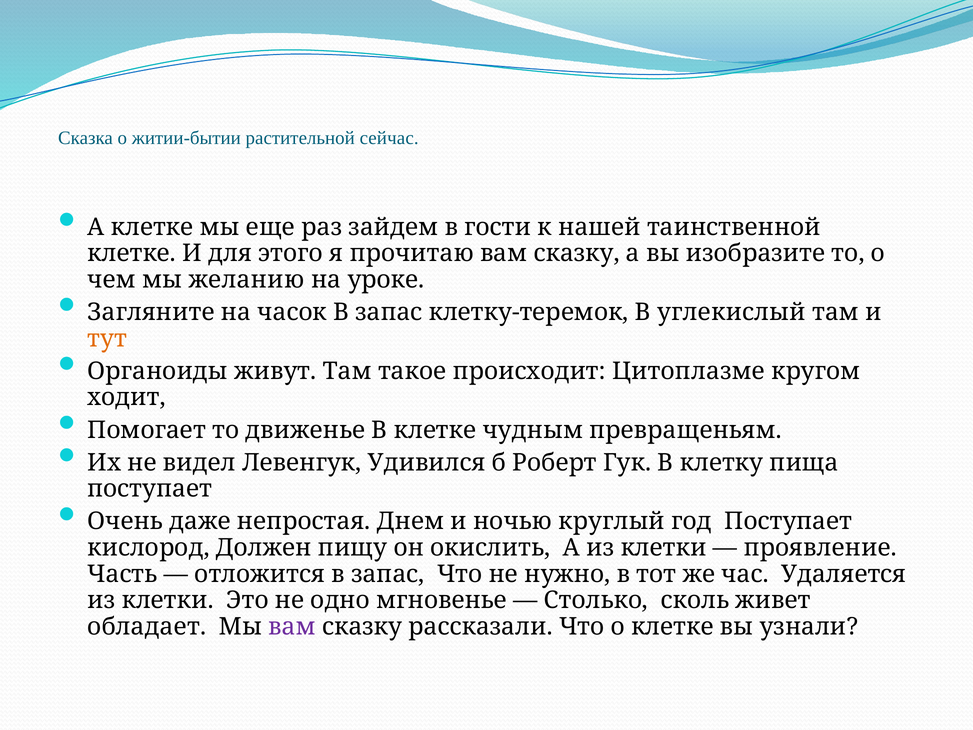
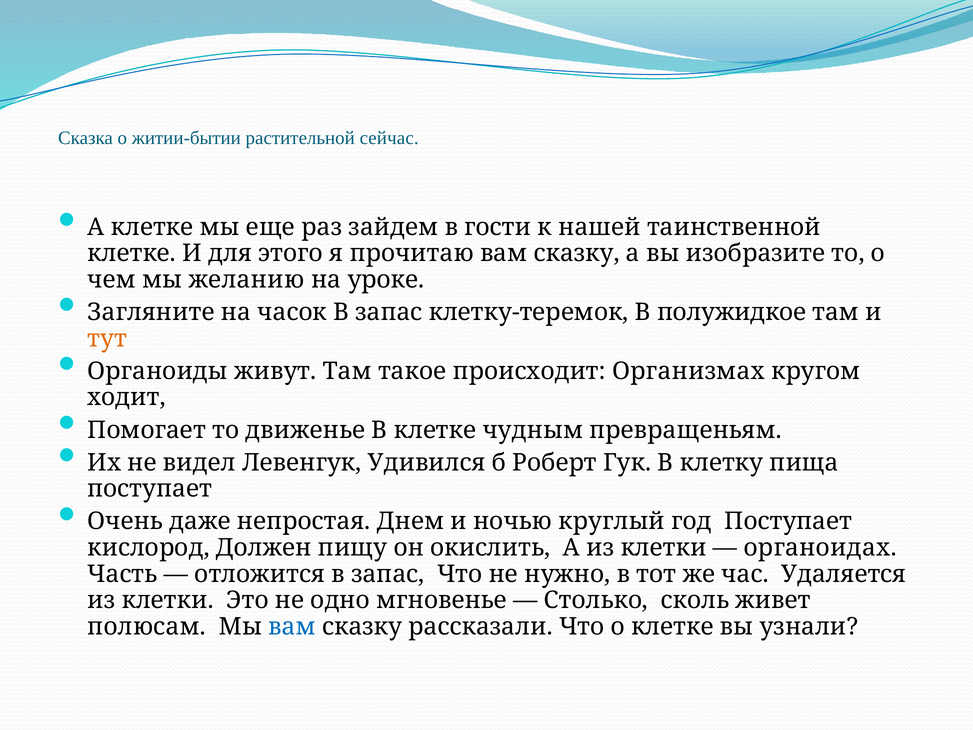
углекислый: углекислый -> полужидкое (732, 312)
Цитоплазме: Цитоплазме -> Организмах (688, 371)
проявление: проявление -> органоидах (820, 548)
обладает: обладает -> полюсам (147, 626)
вам colour: purple -> blue (292, 626)
